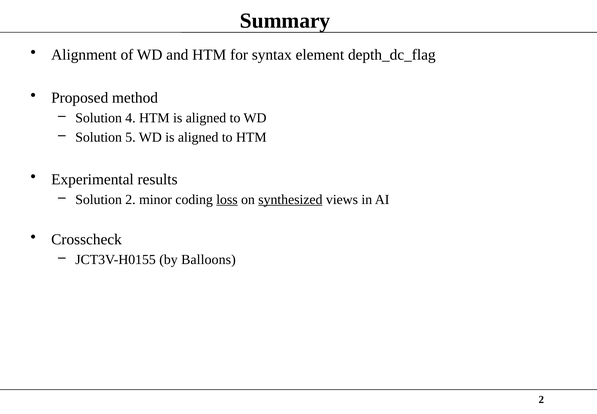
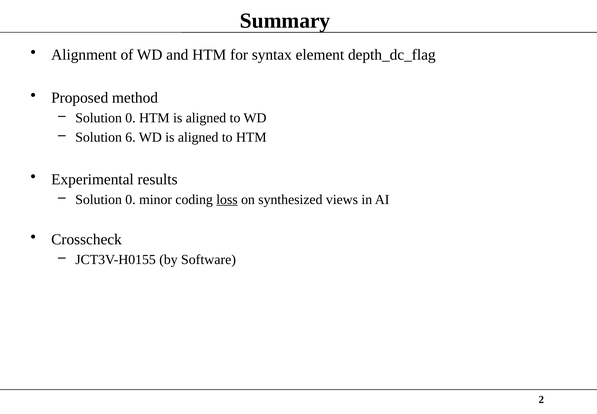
4: 4 -> 0 (130, 118)
5: 5 -> 6 (130, 137)
2: 2 -> 0 (130, 199)
synthesized underline: present -> none (290, 199)
Balloons: Balloons -> Software (209, 259)
